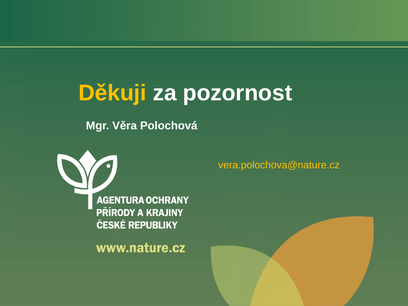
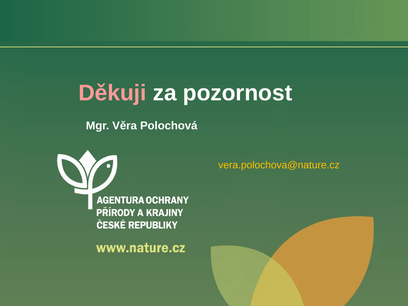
Děkuji colour: yellow -> pink (113, 93)
